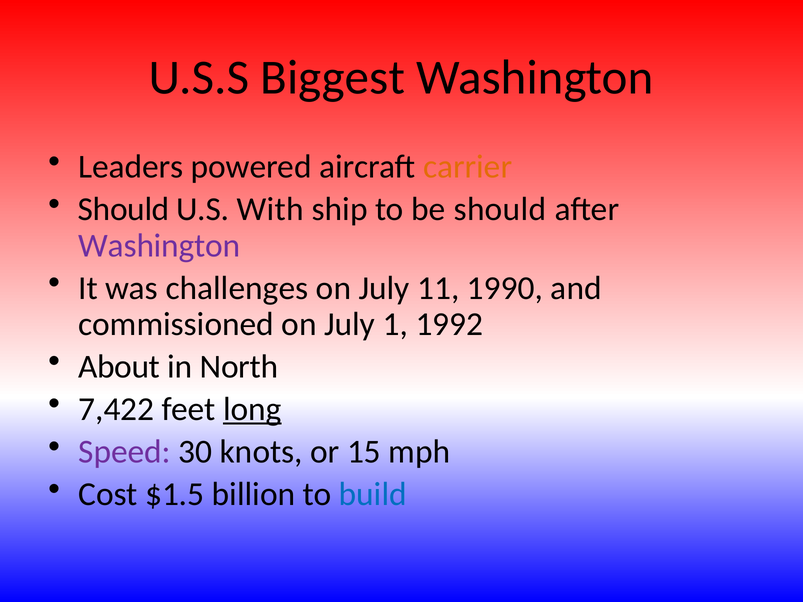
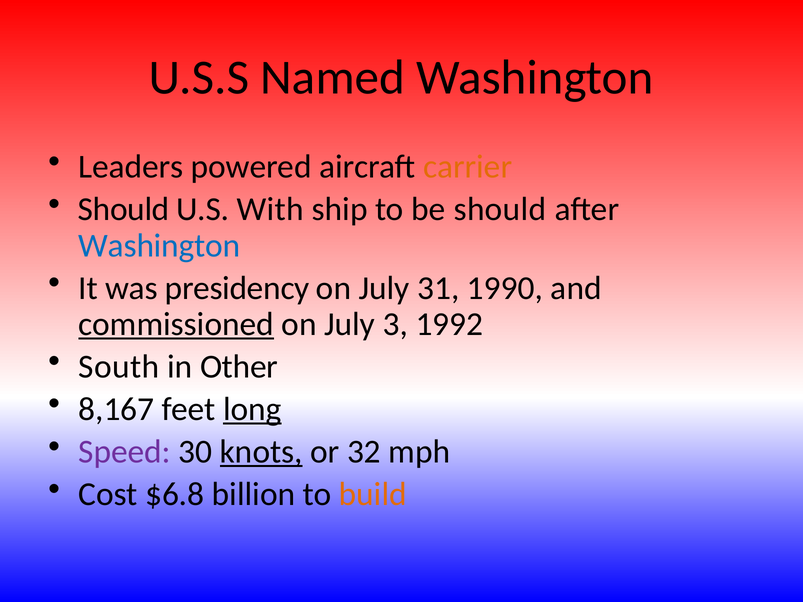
Biggest: Biggest -> Named (333, 78)
Washington colour: purple -> blue (159, 246)
challenges: challenges -> presidency (237, 288)
11: 11 -> 31 (438, 288)
commissioned underline: none -> present (176, 324)
1: 1 -> 3 (395, 324)
About: About -> South (119, 367)
North: North -> Other (239, 367)
7,422: 7,422 -> 8,167 (116, 409)
knots underline: none -> present (261, 452)
15: 15 -> 32 (364, 452)
$1.5: $1.5 -> $6.8 (175, 495)
build colour: blue -> orange (373, 495)
